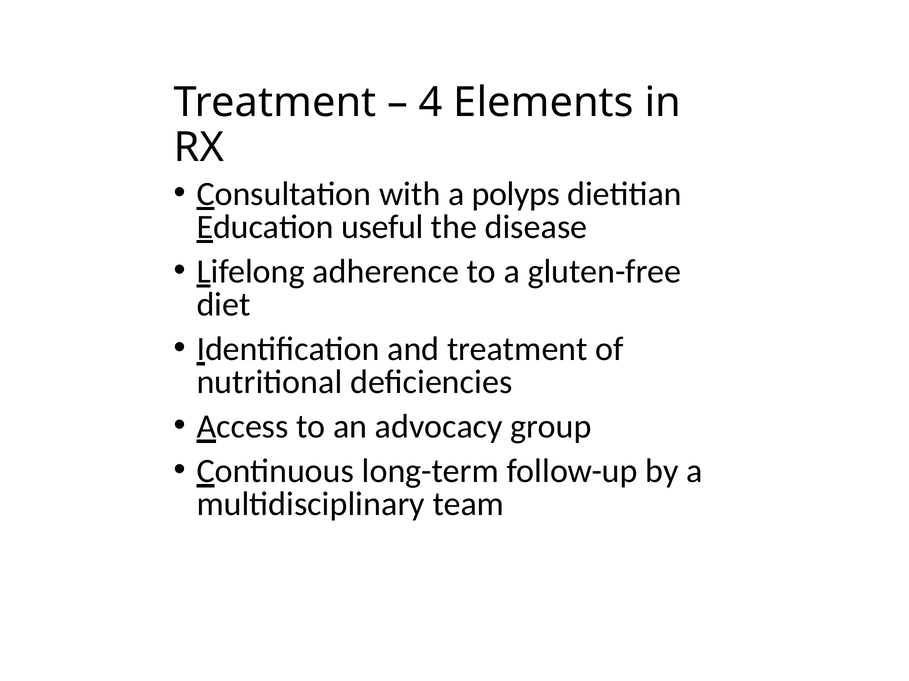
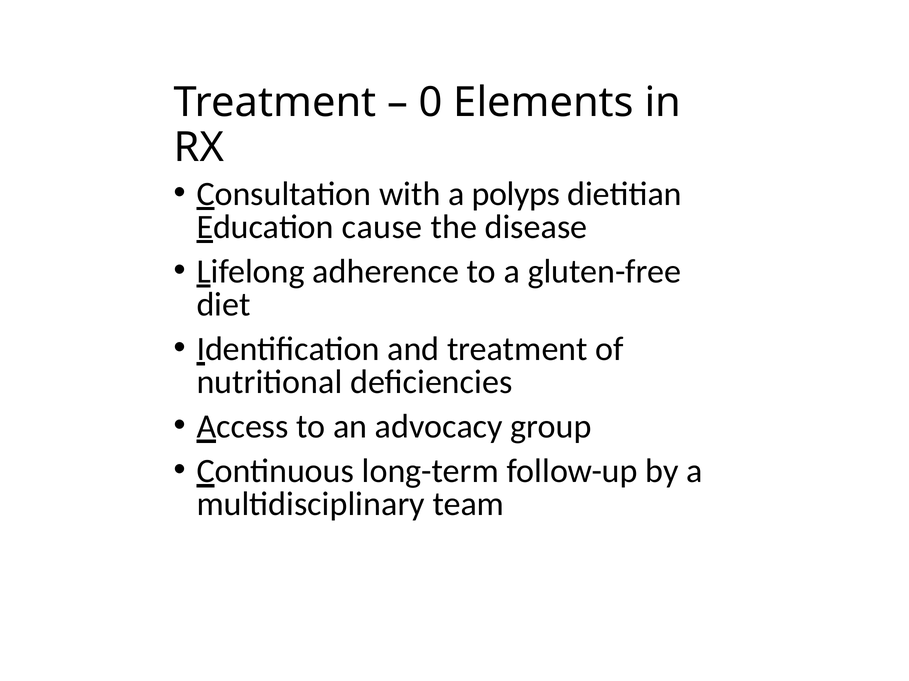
4: 4 -> 0 (431, 103)
useful: useful -> cause (382, 227)
